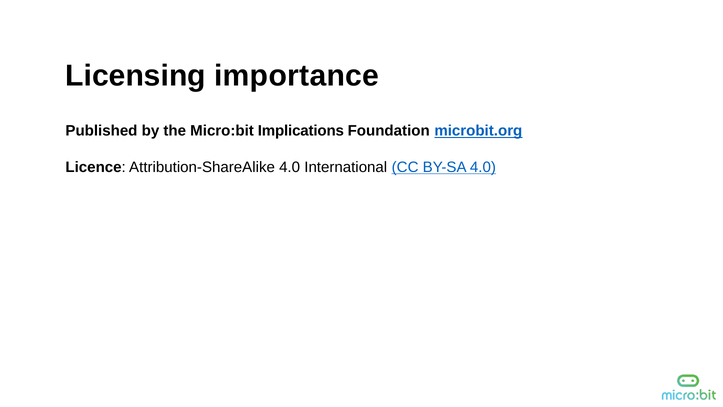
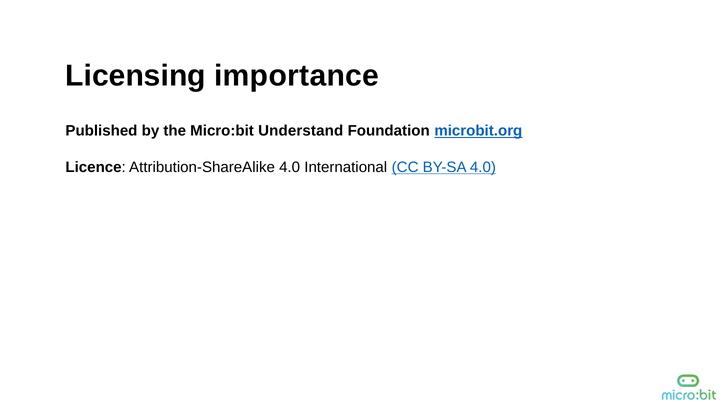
Implications: Implications -> Understand (301, 131)
